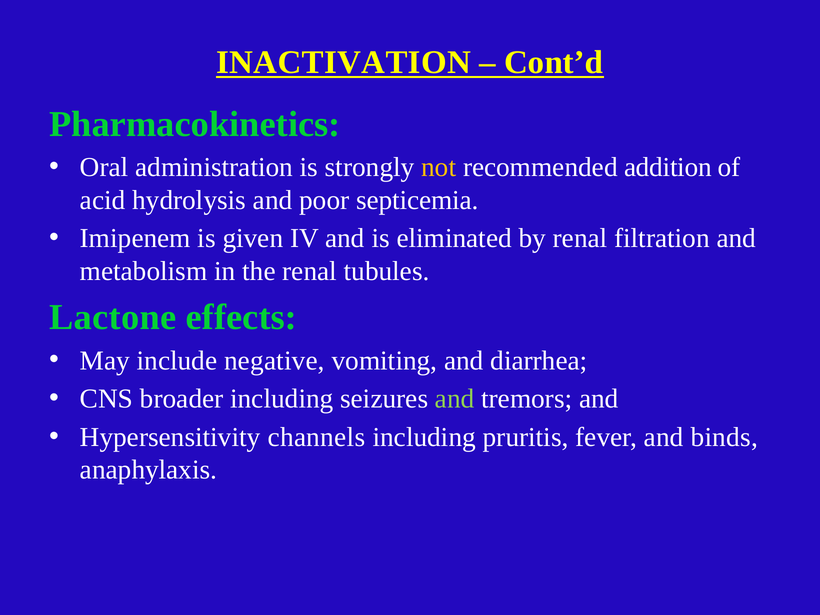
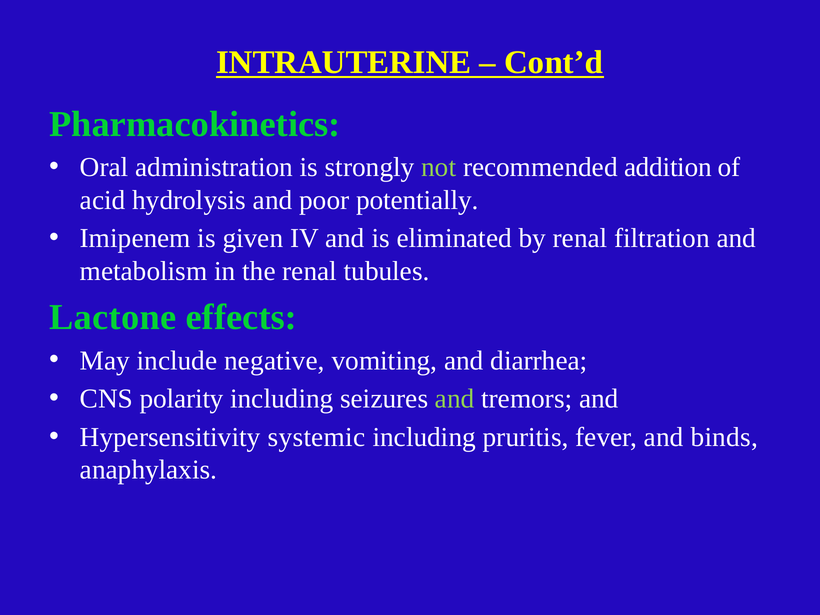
INACTIVATION: INACTIVATION -> INTRAUTERINE (344, 62)
not colour: yellow -> light green (439, 167)
septicemia: septicemia -> potentially (417, 200)
broader: broader -> polarity (182, 399)
channels: channels -> systemic (317, 437)
